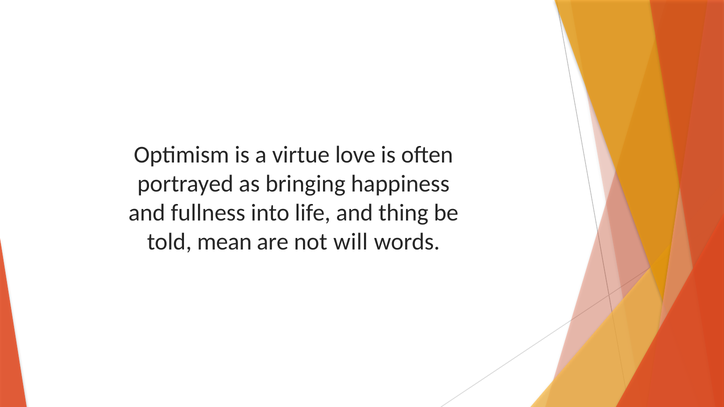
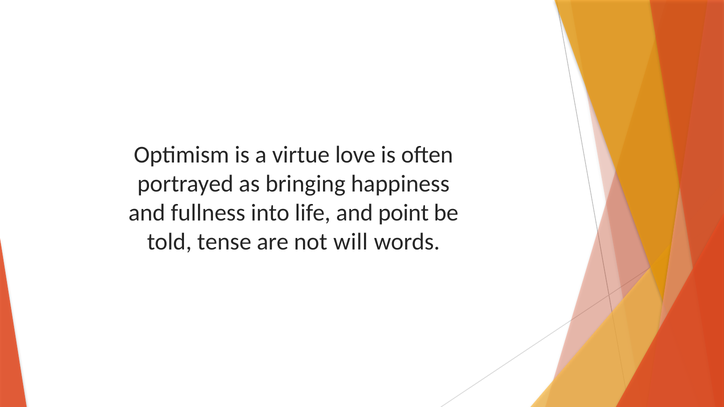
thing: thing -> point (404, 213)
mean: mean -> tense (224, 242)
